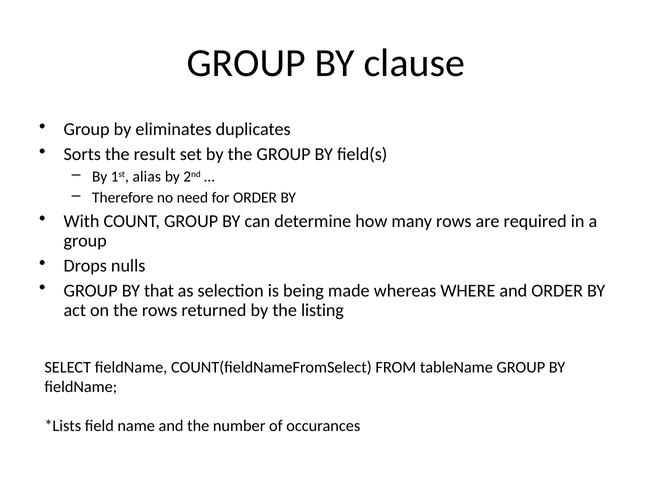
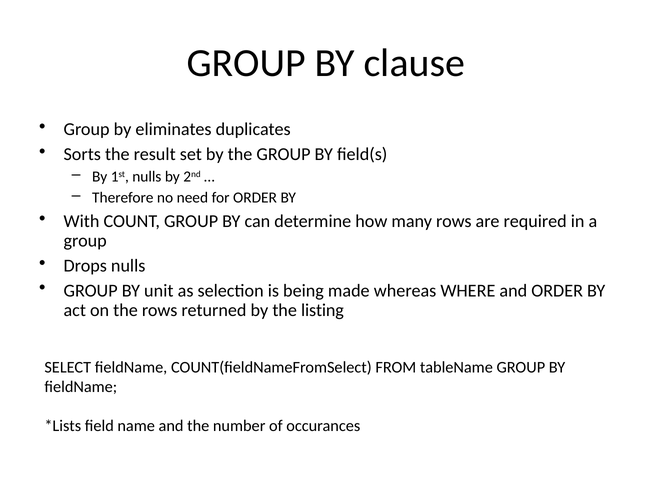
1st alias: alias -> nulls (147, 177)
that: that -> unit (159, 291)
